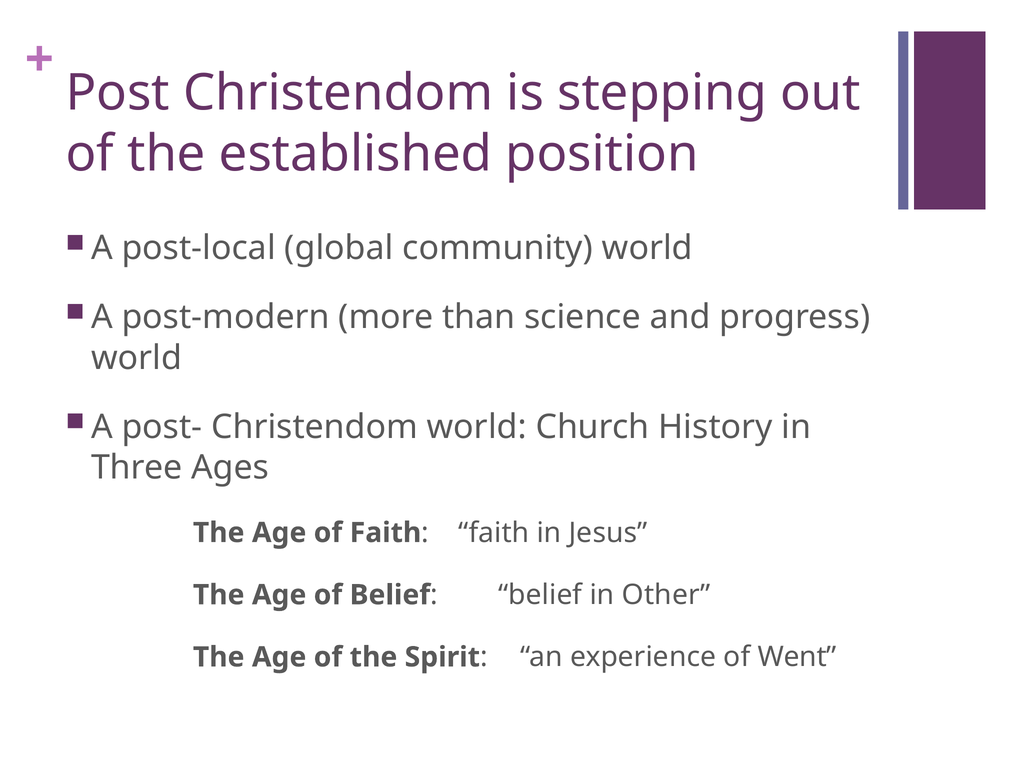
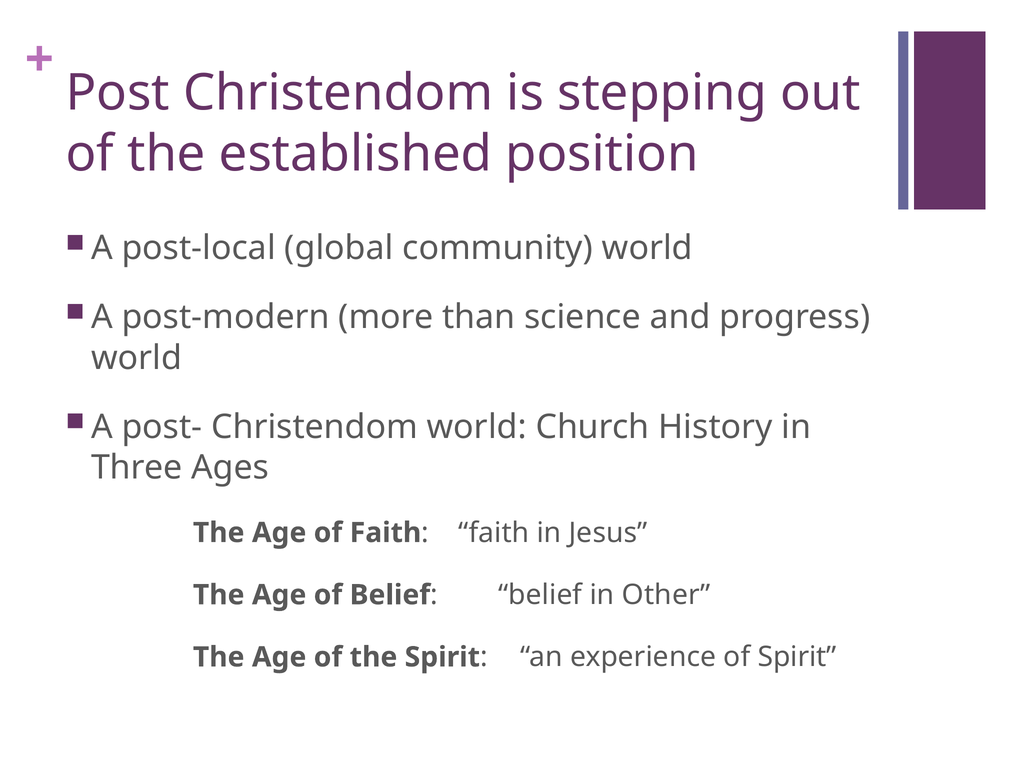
of Went: Went -> Spirit (797, 658)
